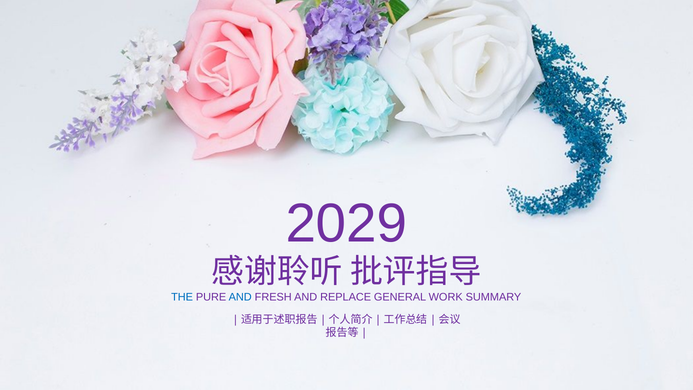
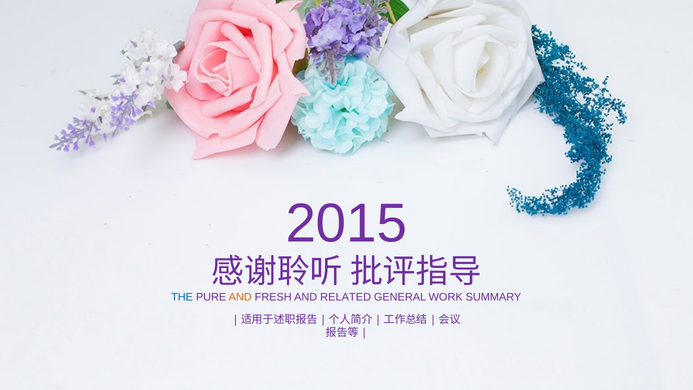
2029: 2029 -> 2015 (346, 224)
AND colour: blue -> orange (240, 297)
REPLACE: REPLACE -> RELATED (346, 297)
